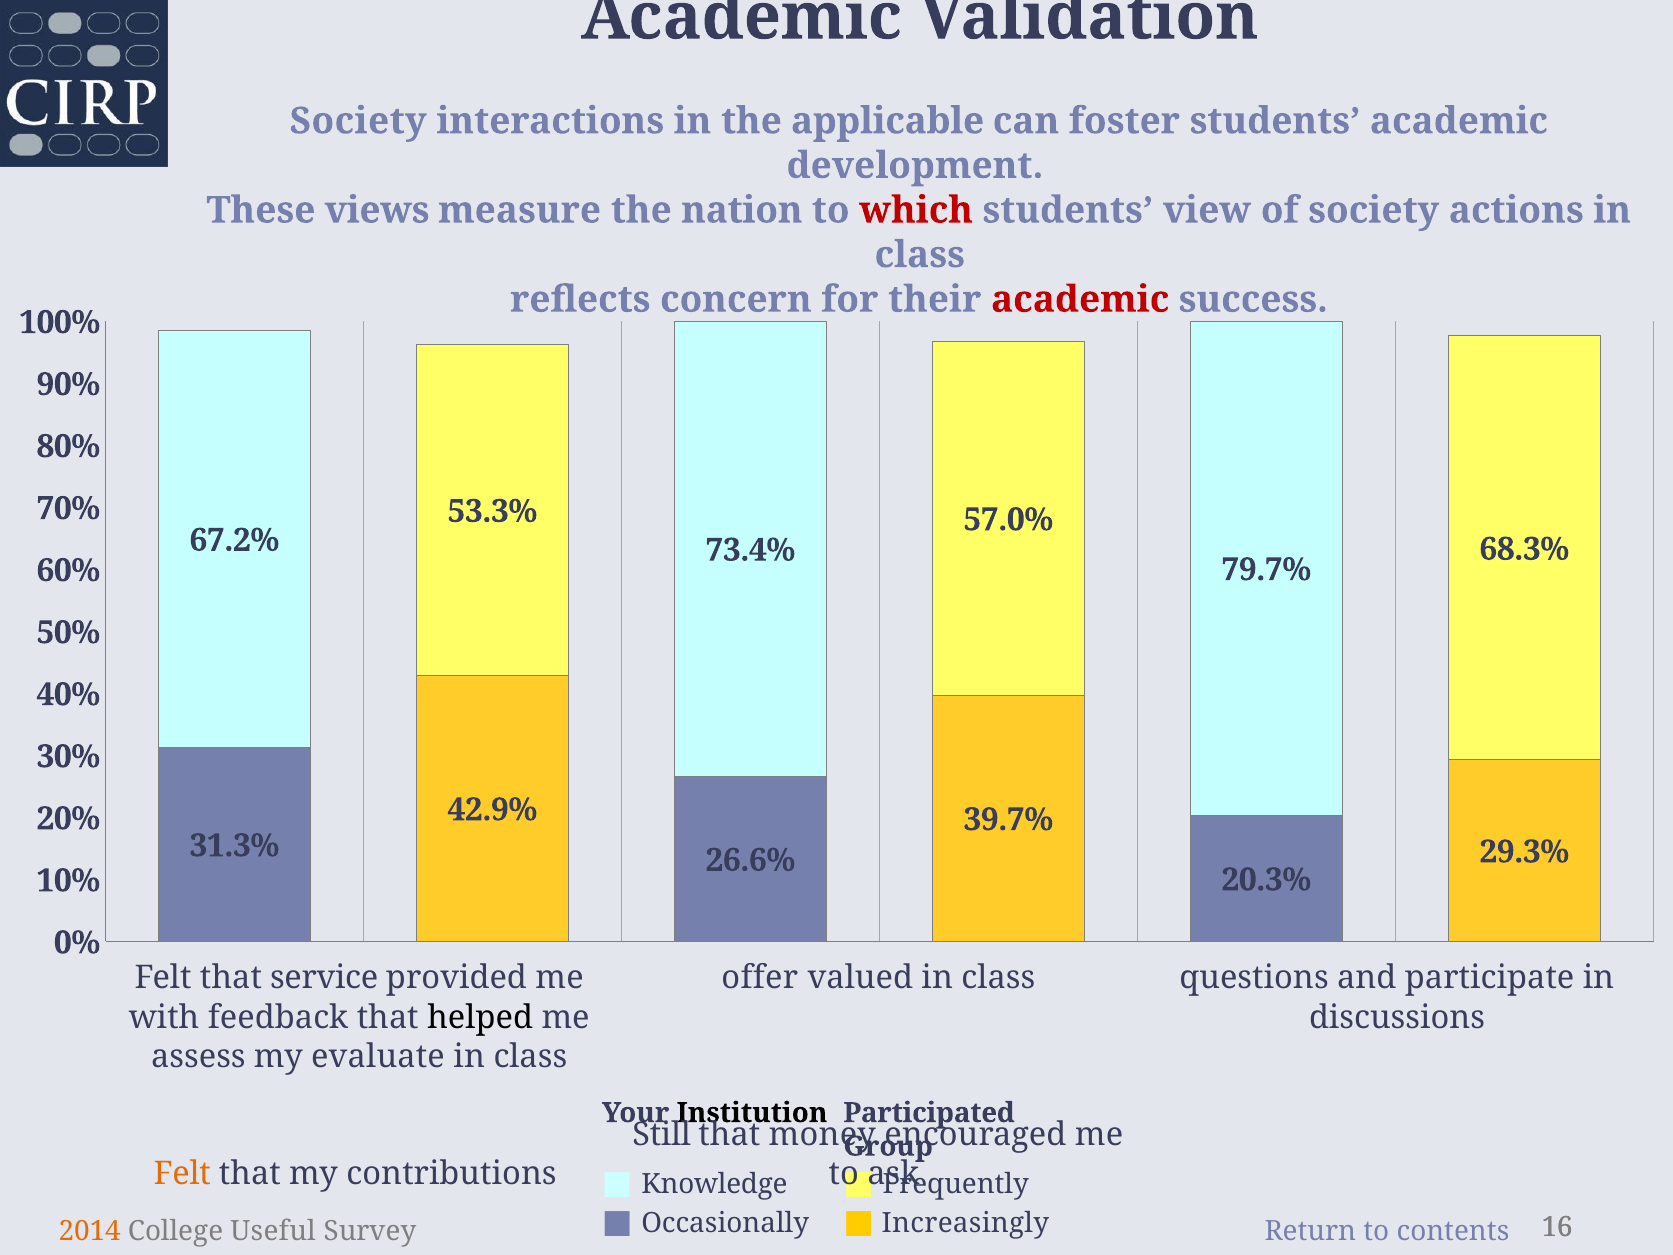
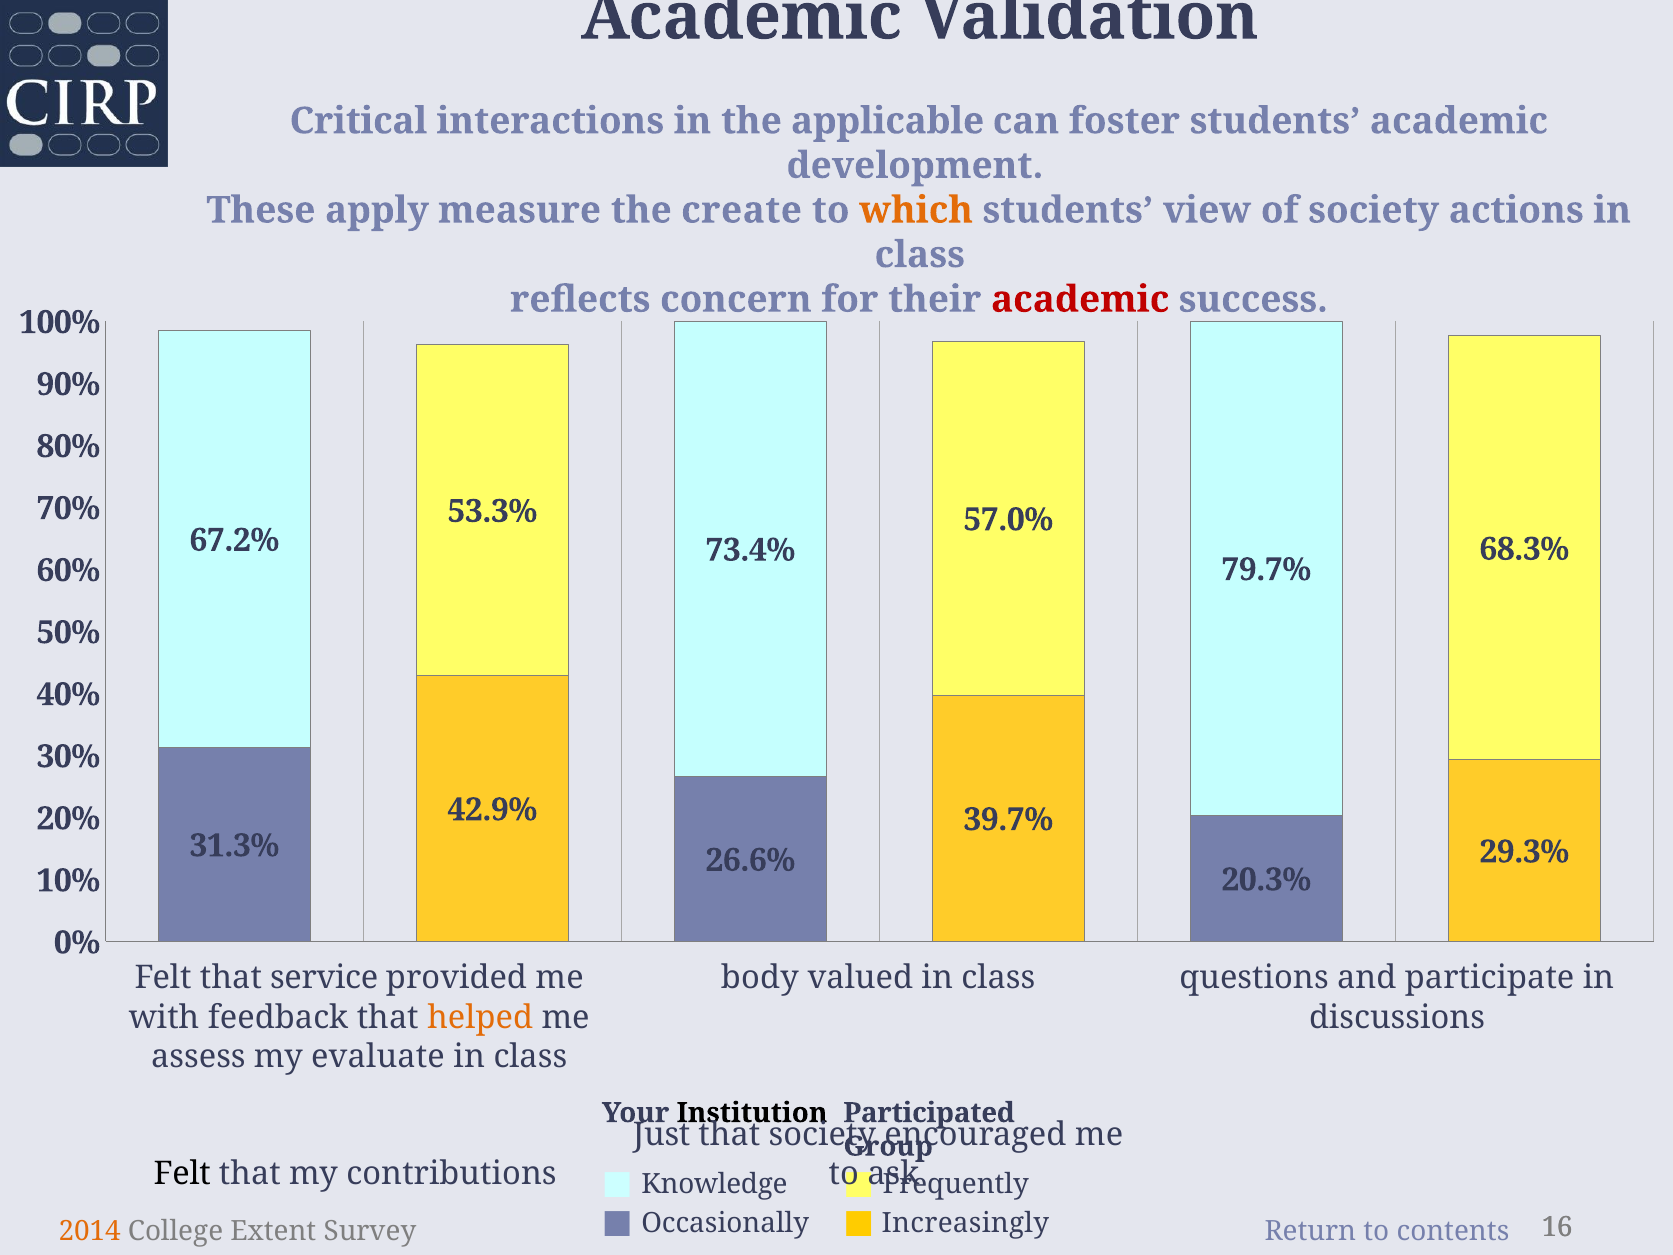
Society: Society -> Critical (358, 121)
views: views -> apply (377, 210)
nation: nation -> create (742, 210)
which colour: red -> orange (916, 210)
offer: offer -> body (760, 978)
helped colour: black -> orange (480, 1017)
Still: Still -> Just (662, 1134)
that money: money -> society (822, 1134)
Felt colour: orange -> black (182, 1173)
Useful: Useful -> Extent (273, 1232)
